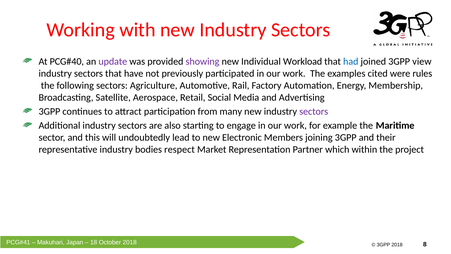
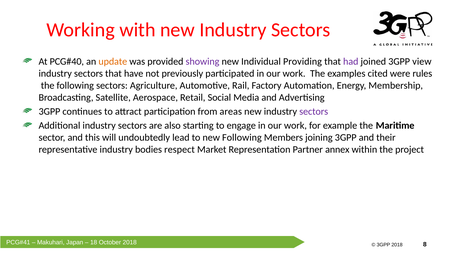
update colour: purple -> orange (113, 61)
Workload: Workload -> Providing (303, 61)
had colour: blue -> purple (351, 61)
many: many -> areas (231, 111)
new Electronic: Electronic -> Following (242, 137)
which: which -> annex (337, 149)
